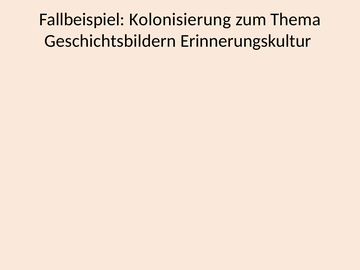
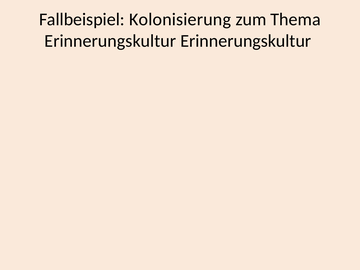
Geschichtsbildern: Geschichtsbildern -> Erinnerungskultur (110, 41)
